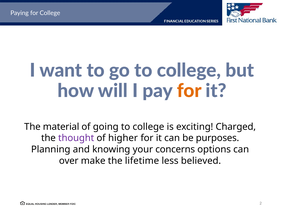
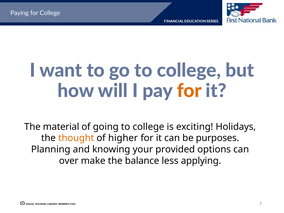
Charged: Charged -> Holidays (236, 127)
thought colour: purple -> orange (76, 138)
concerns: concerns -> provided (175, 149)
lifetime: lifetime -> balance (142, 161)
believed: believed -> applying (201, 161)
